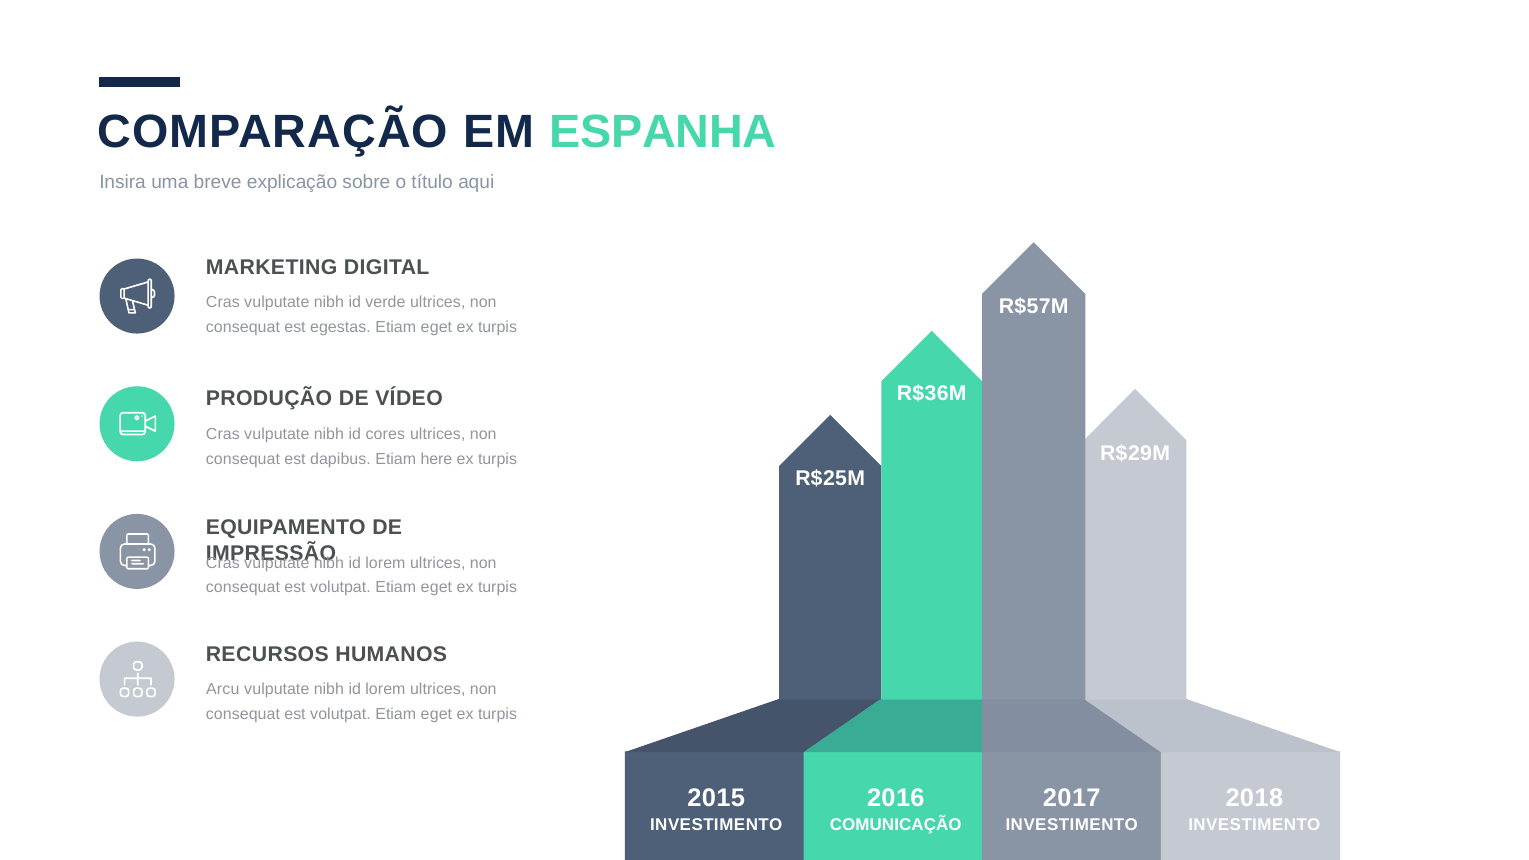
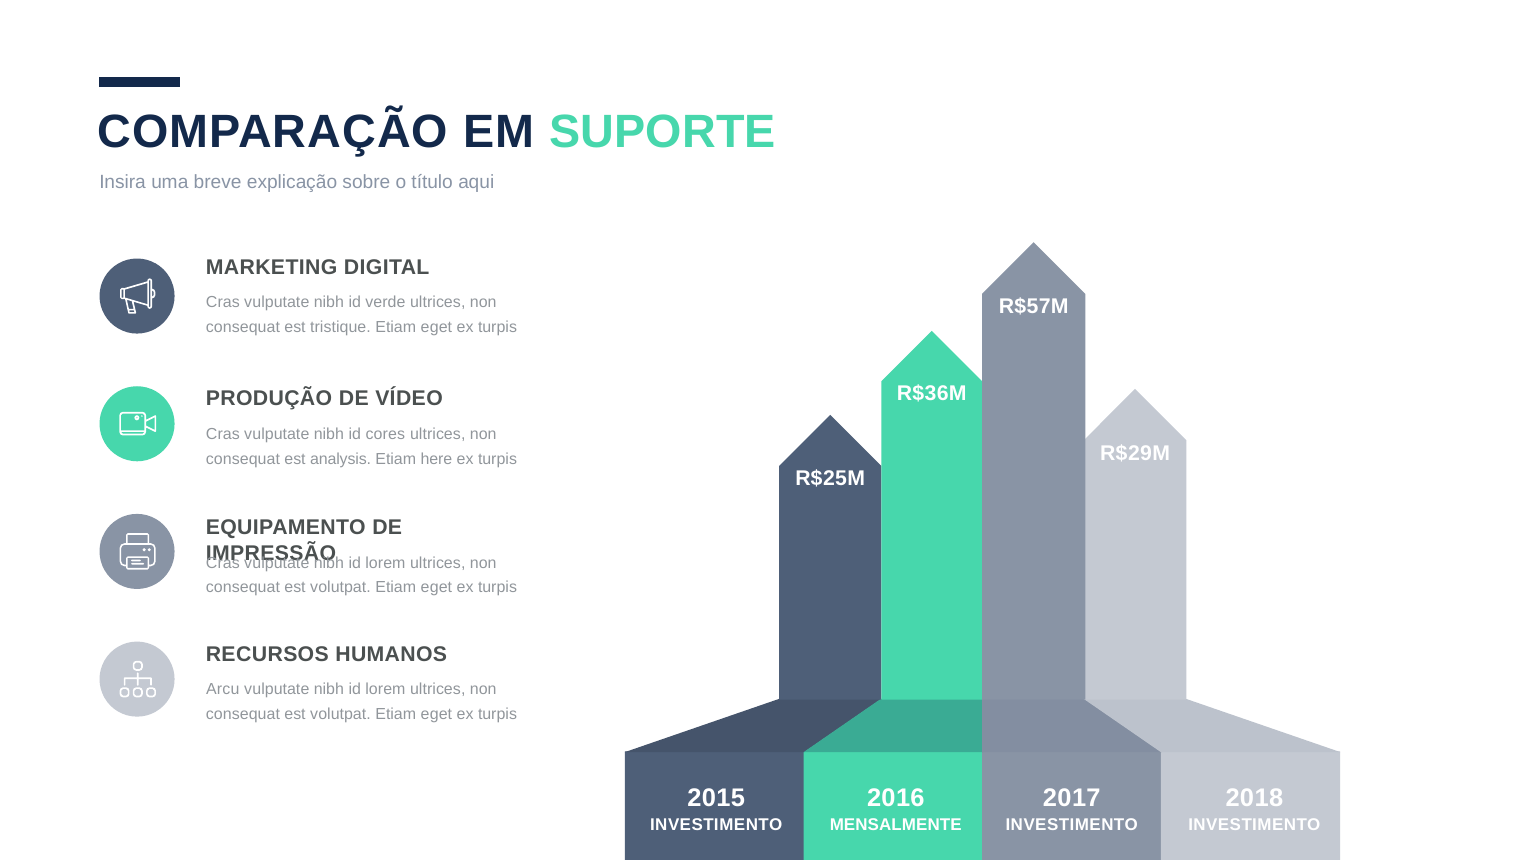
ESPANHA: ESPANHA -> SUPORTE (663, 132)
egestas: egestas -> tristique (340, 327)
dapibus: dapibus -> analysis (341, 459)
COMUNICAÇÃO: COMUNICAÇÃO -> MENSALMENTE (896, 825)
